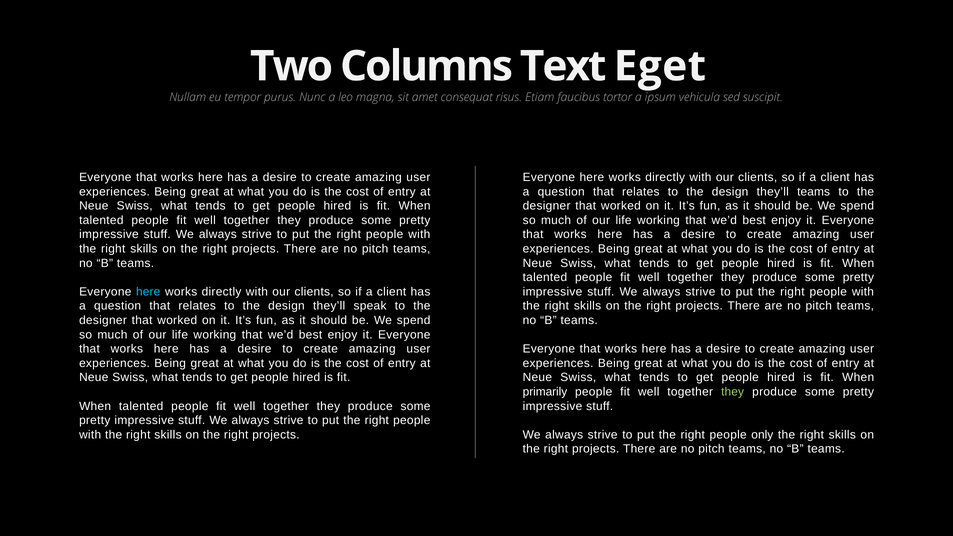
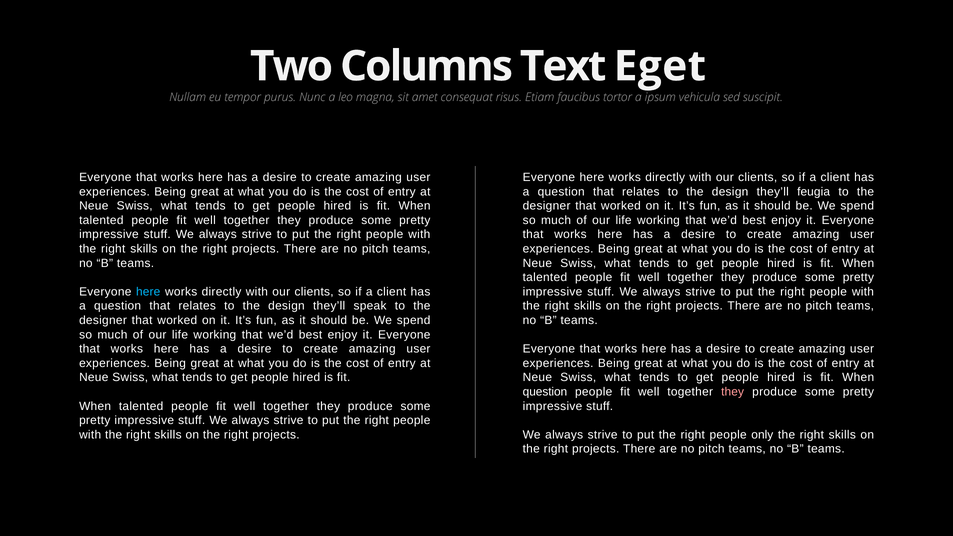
they’ll teams: teams -> feugia (814, 192)
primarily: primarily -> question (545, 392)
they colour: light green -> pink (733, 392)
